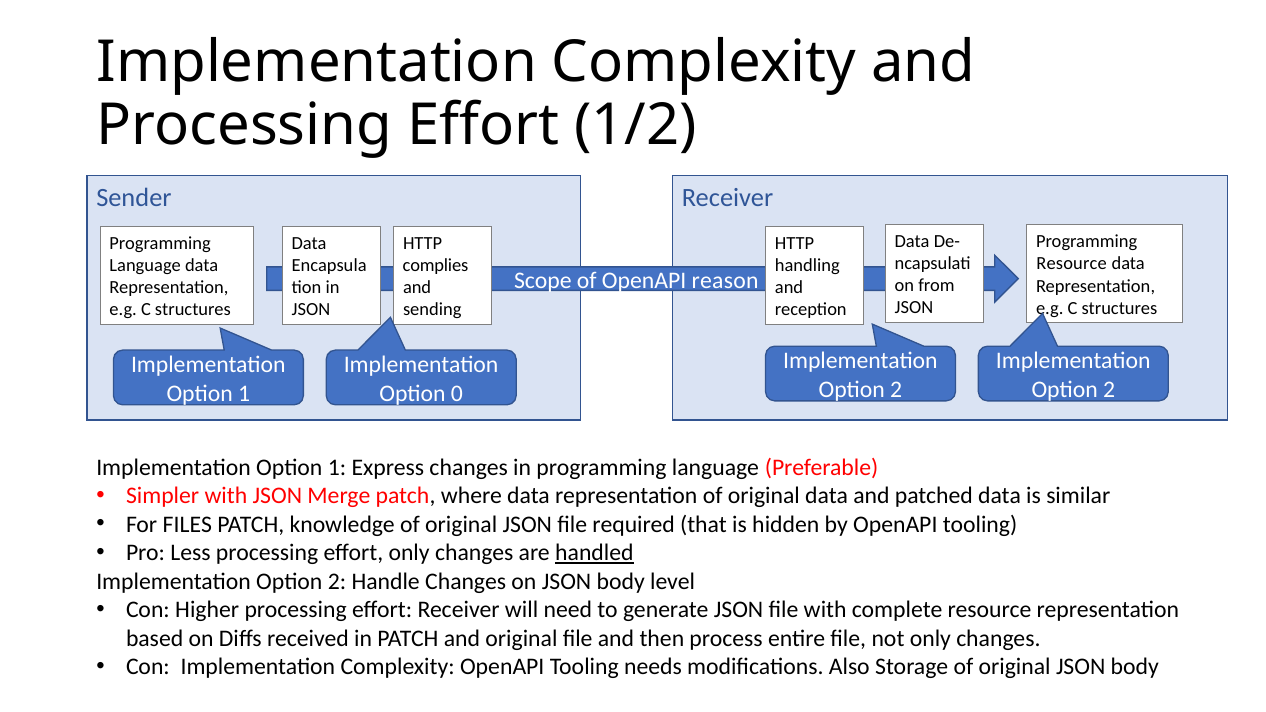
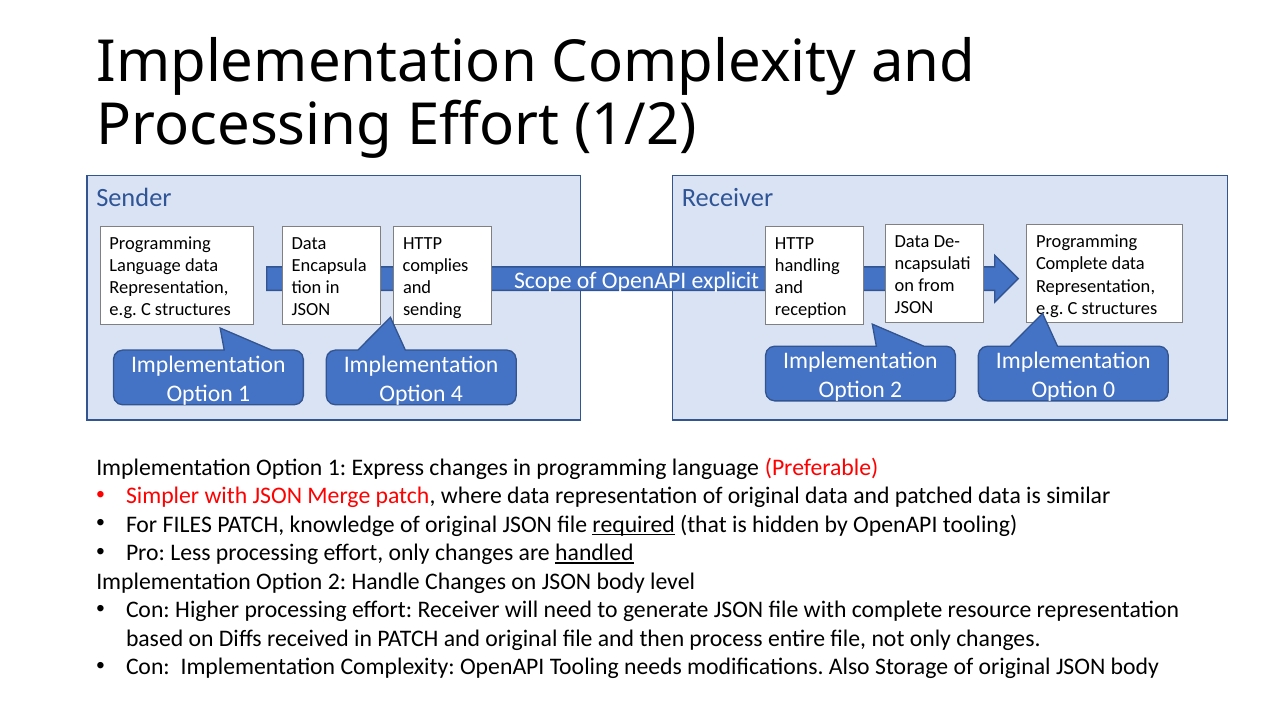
Resource: Resource -> Complete (1072, 264)
reason: reason -> explicit (725, 280)
2: 2 -> 0 (1109, 389)
0: 0 -> 4 (457, 393)
required underline: none -> present (634, 524)
